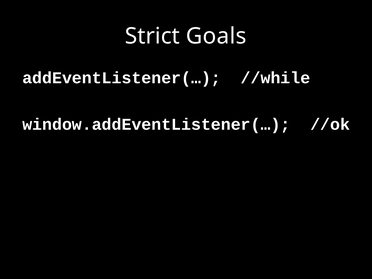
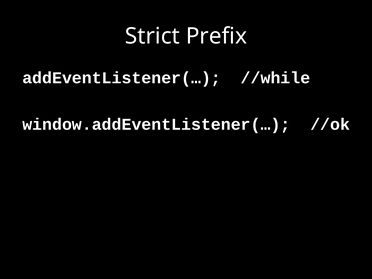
Goals: Goals -> Prefix (216, 36)
